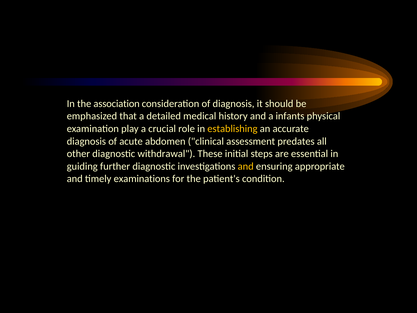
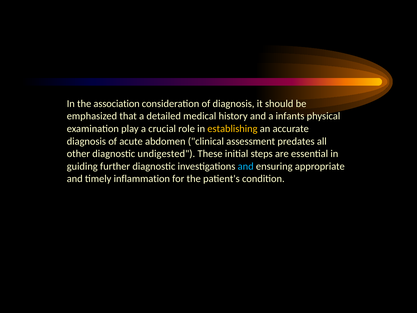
withdrawal: withdrawal -> undigested (166, 154)
and colour: yellow -> light blue (246, 166)
examinations: examinations -> inflammation (142, 179)
